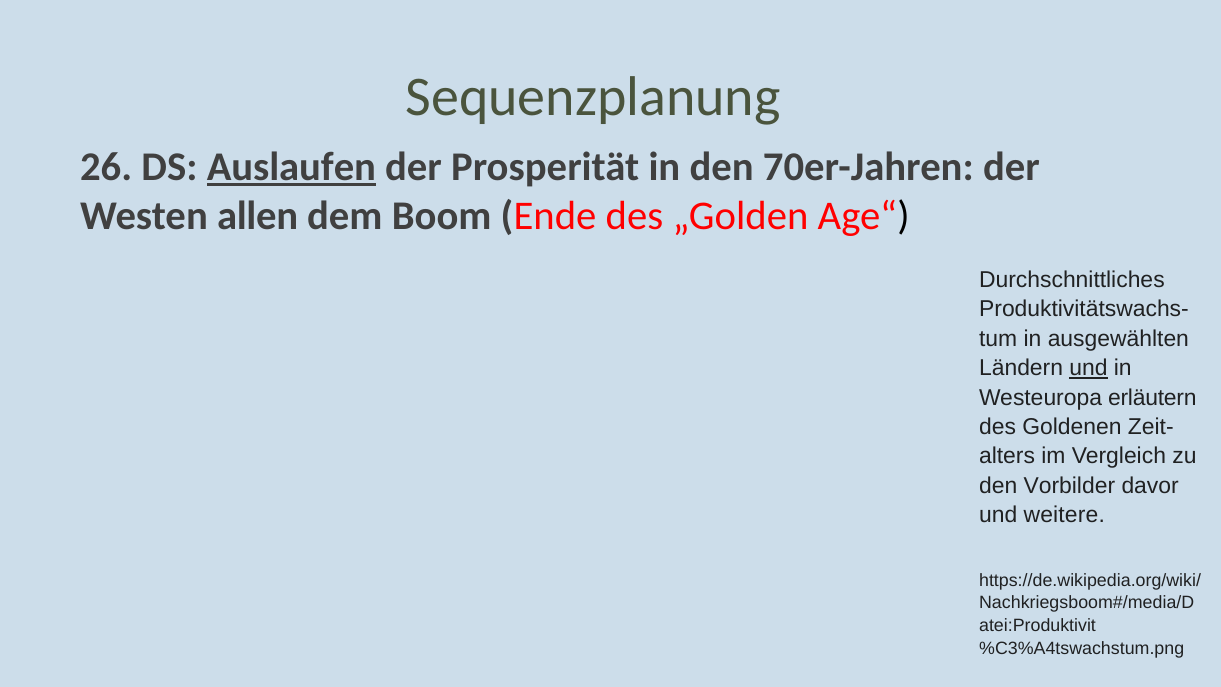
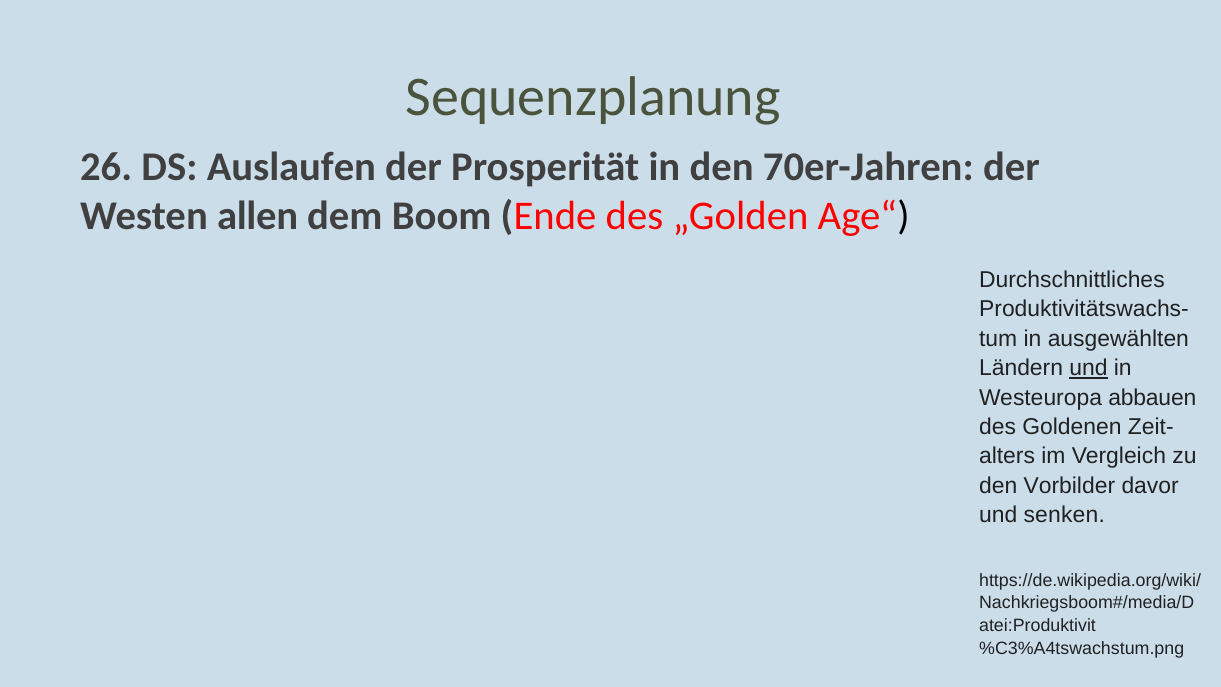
Auslaufen underline: present -> none (291, 167)
erläutern: erläutern -> abbauen (1152, 397)
weitere: weitere -> senken (1064, 515)
